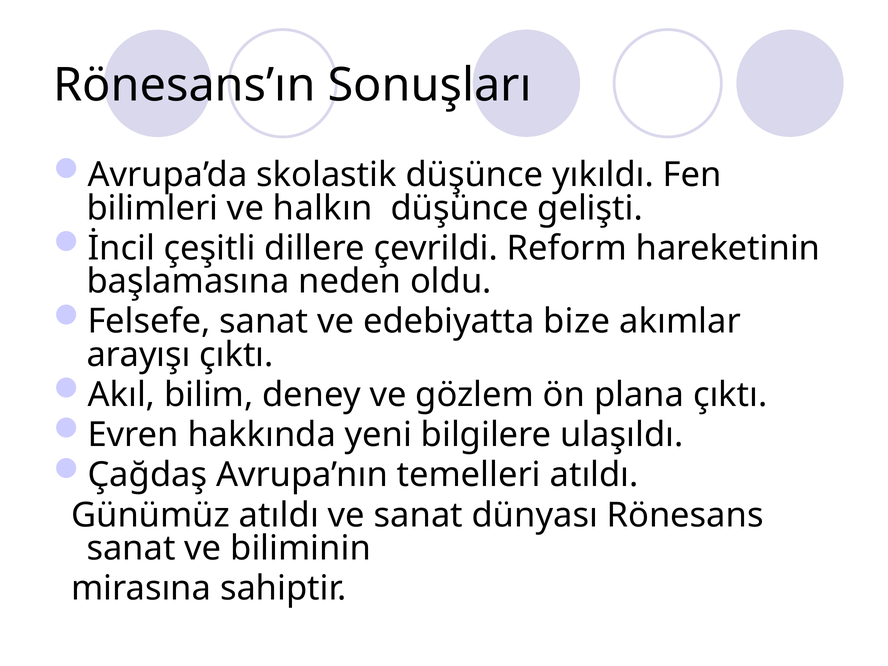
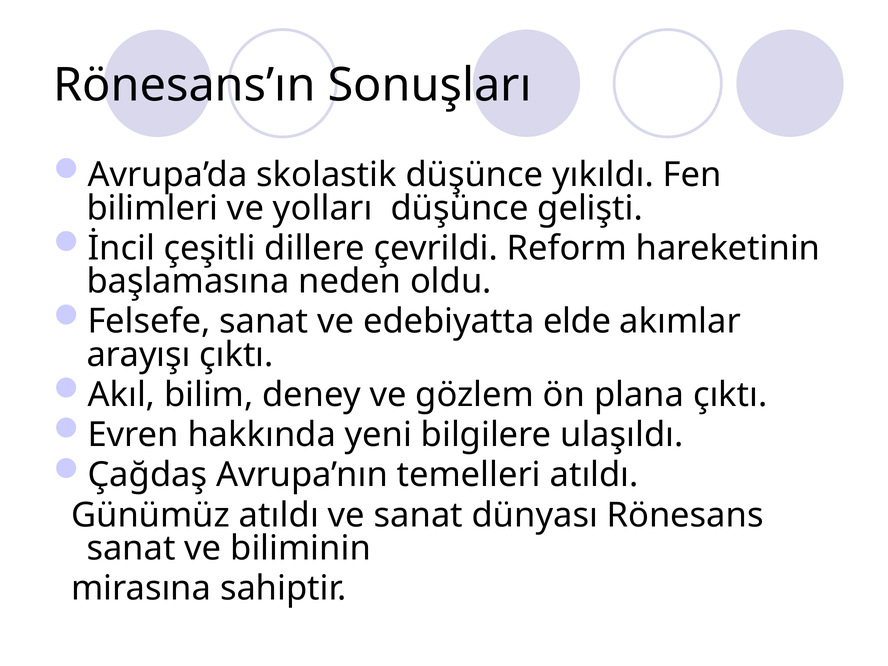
halkın: halkın -> yolları (323, 208)
bize: bize -> elde (577, 322)
